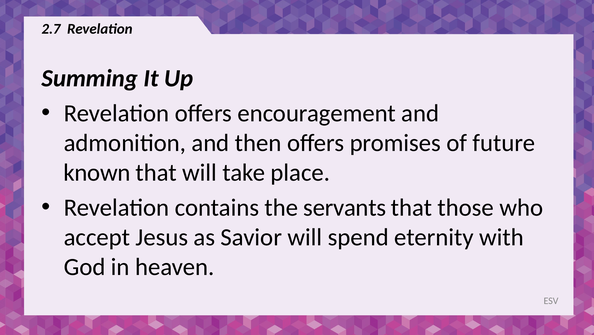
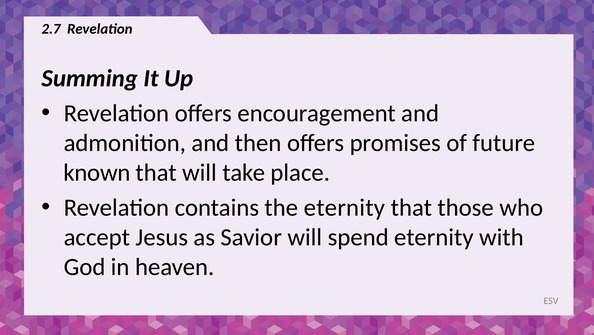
the servants: servants -> eternity (344, 208)
